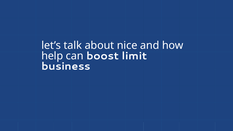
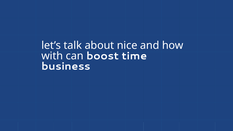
help: help -> with (52, 56)
limit: limit -> time (134, 56)
